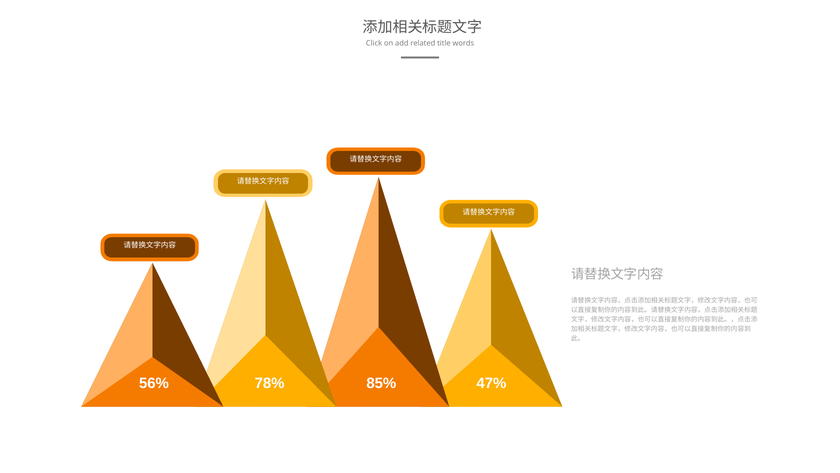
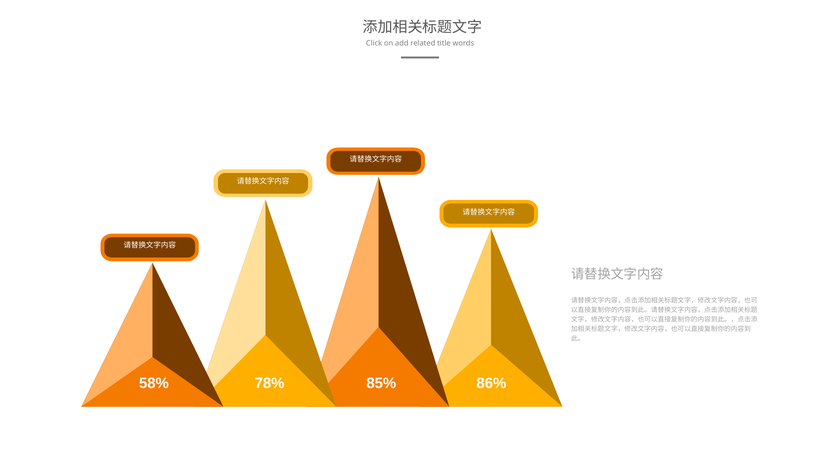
56%: 56% -> 58% (154, 383)
47%: 47% -> 86% (491, 383)
